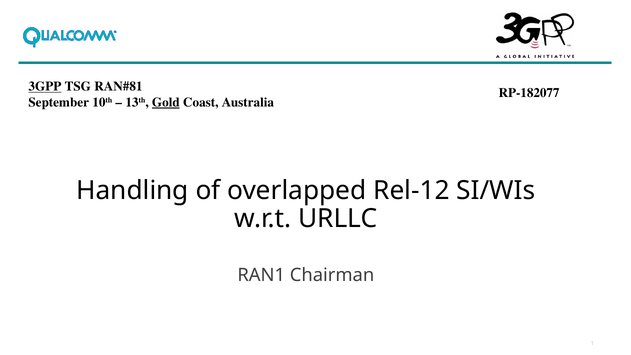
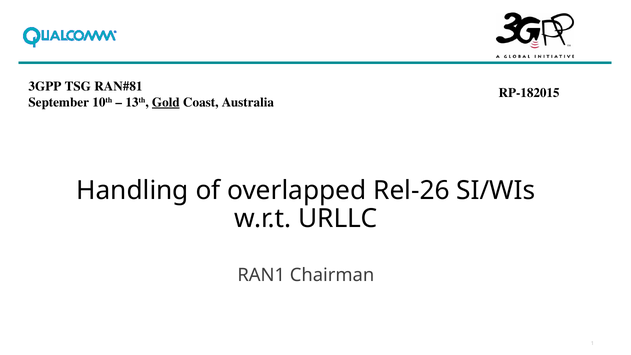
3GPP underline: present -> none (45, 87)
RP-182077: RP-182077 -> RP-182015 (529, 93)
Rel-12: Rel-12 -> Rel-26 (411, 190)
